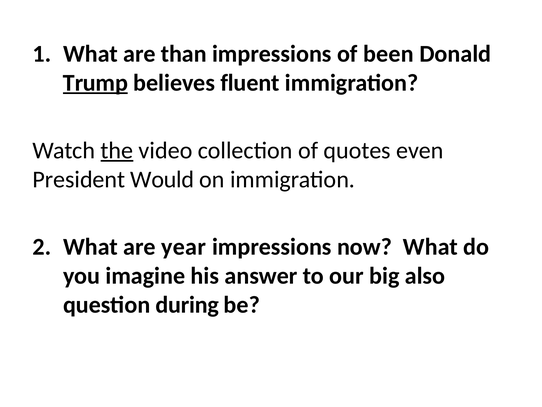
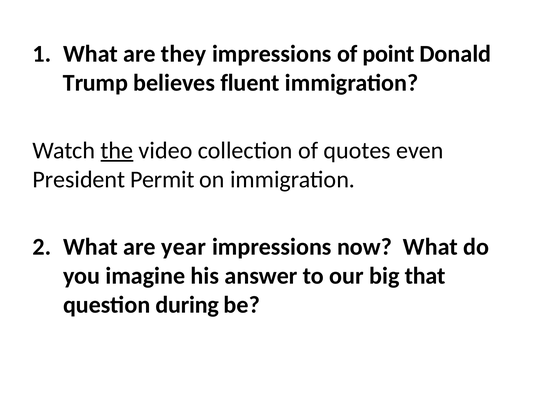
than: than -> they (184, 54)
been: been -> point (389, 54)
Trump underline: present -> none (95, 83)
Would: Would -> Permit (162, 179)
also: also -> that (425, 276)
